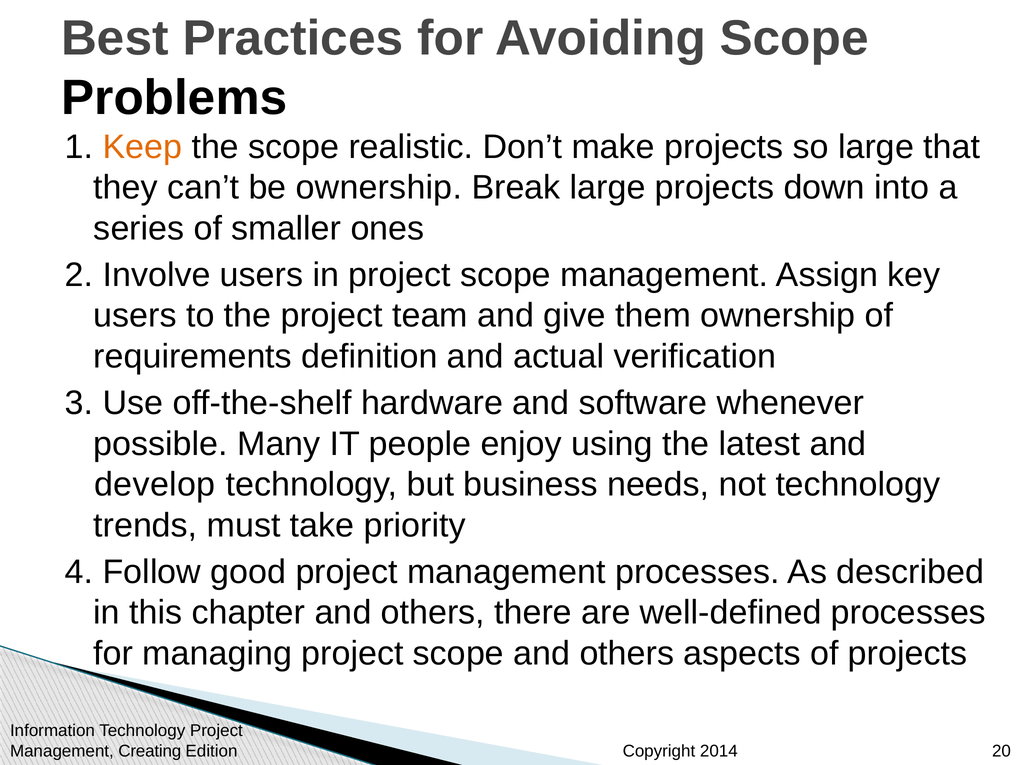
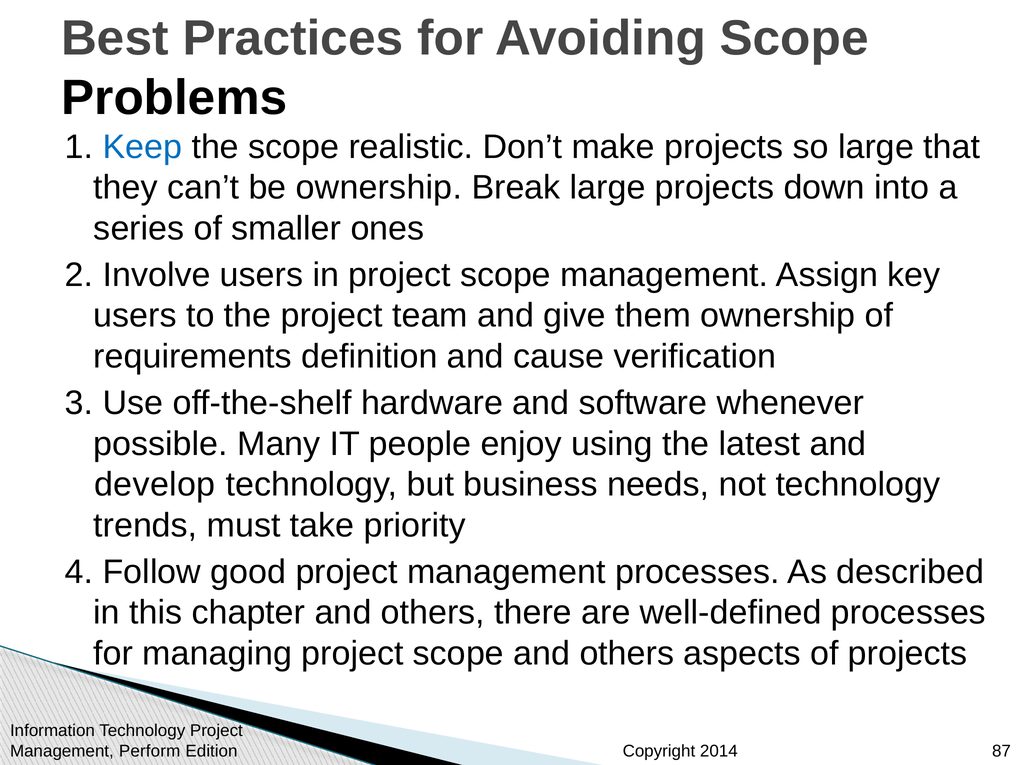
Keep colour: orange -> blue (142, 147)
actual: actual -> cause (559, 357)
Creating: Creating -> Perform (150, 752)
20: 20 -> 87 (1001, 752)
